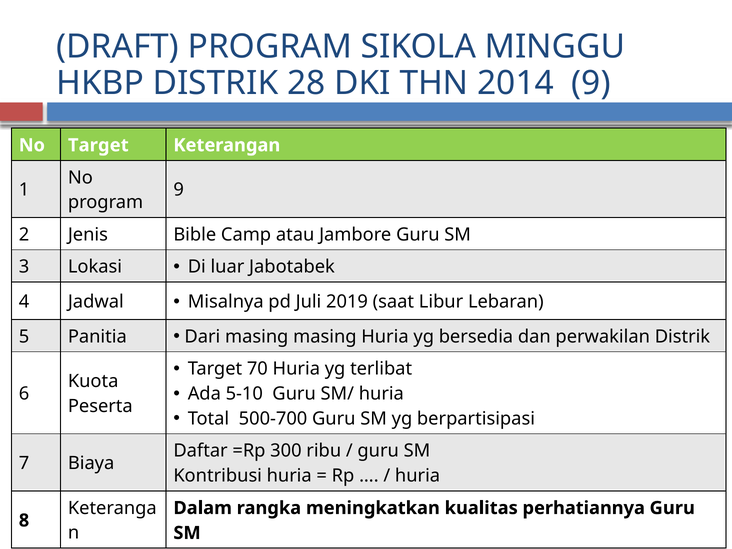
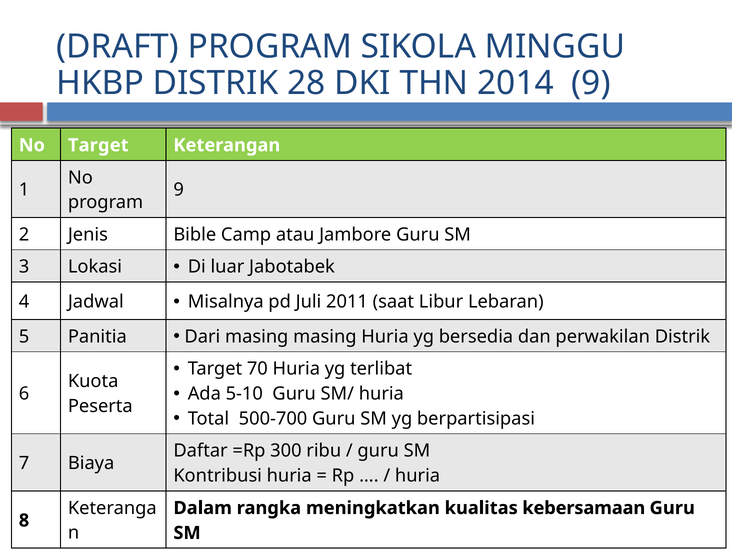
2019: 2019 -> 2011 (347, 302)
perhatiannya: perhatiannya -> kebersamaan (584, 508)
